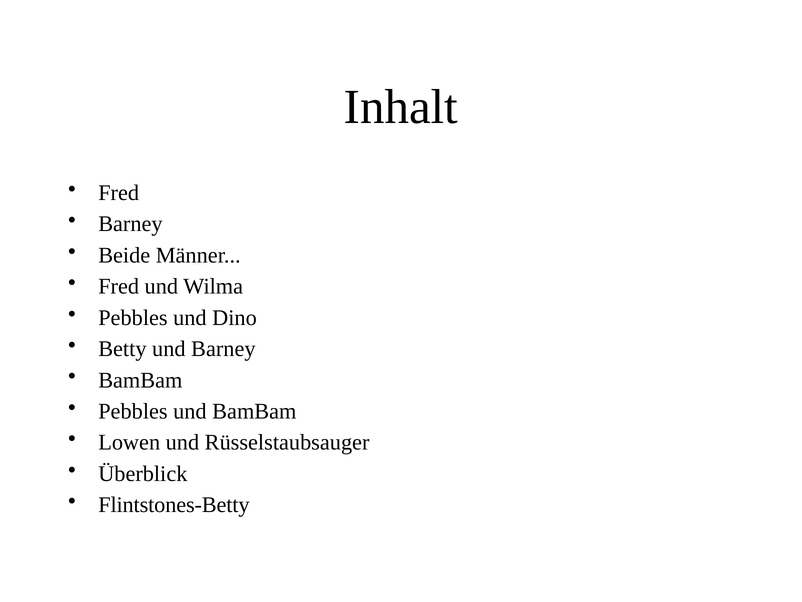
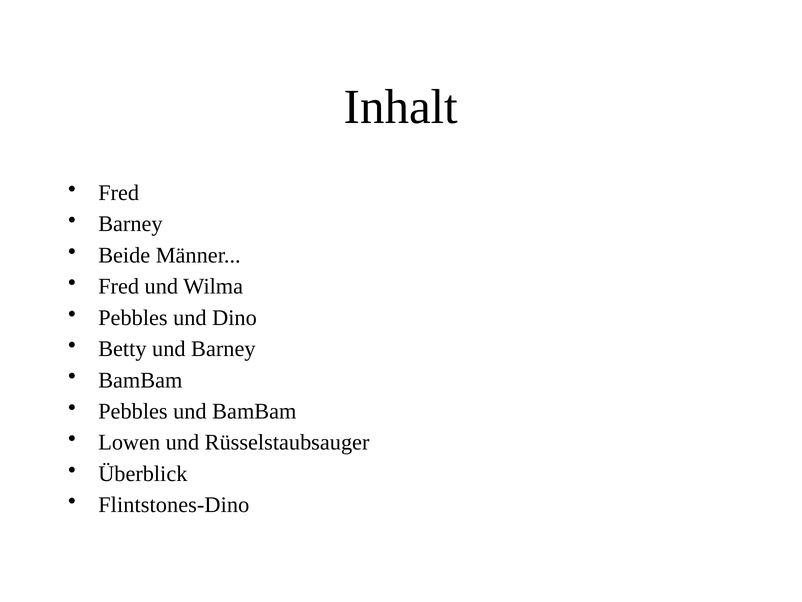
Flintstones-Betty: Flintstones-Betty -> Flintstones-Dino (174, 505)
